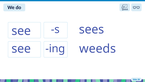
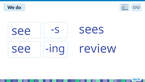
weeds: weeds -> review (98, 48)
